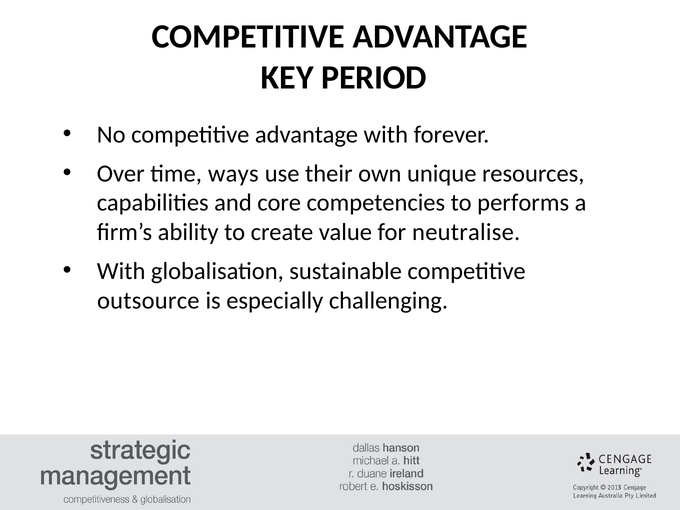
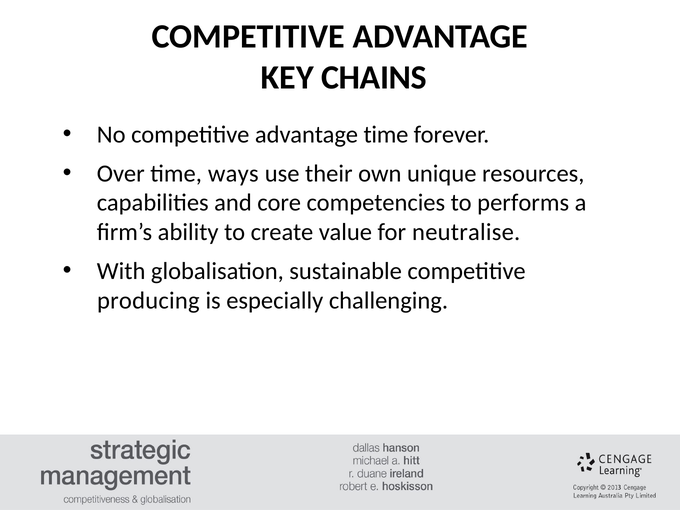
PERIOD: PERIOD -> CHAINS (374, 77)
advantage with: with -> time (386, 135)
outsource: outsource -> producing (148, 301)
